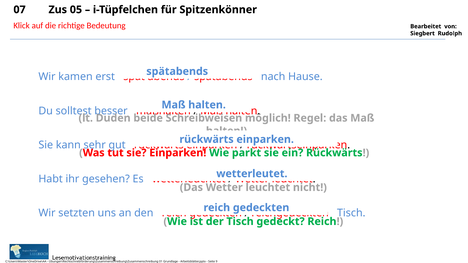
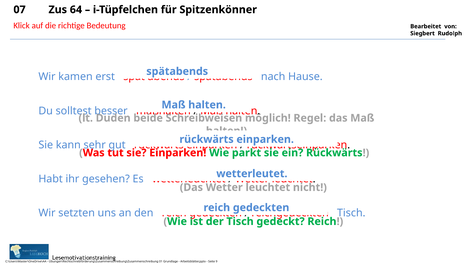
05: 05 -> 64 (76, 10)
